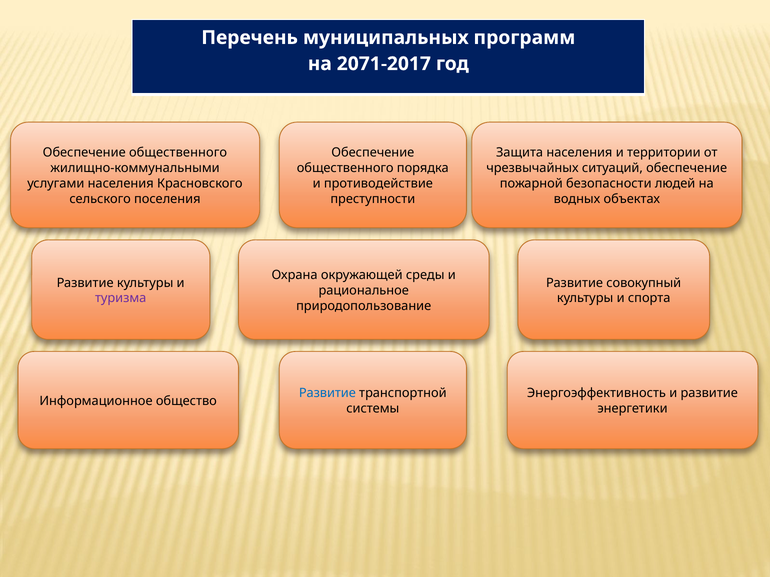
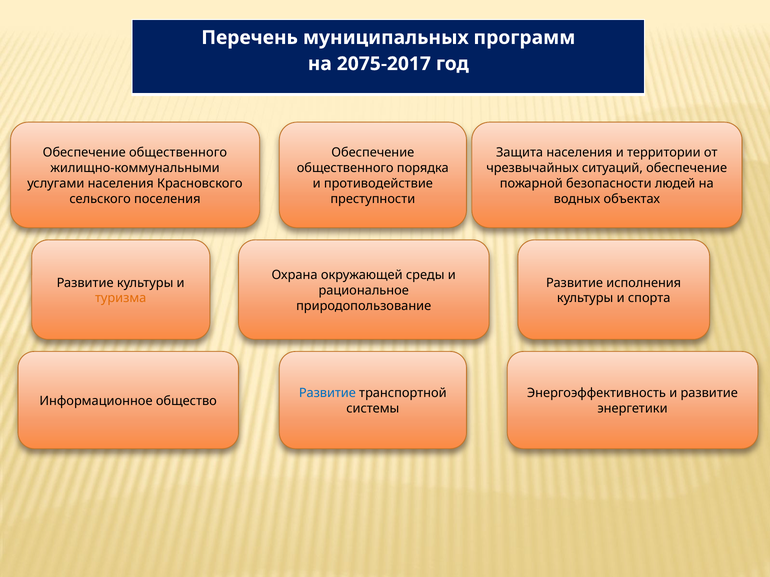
2071-2017: 2071-2017 -> 2075-2017 (384, 64)
совокупный: совокупный -> исполнения (644, 283)
туризма colour: purple -> orange (121, 298)
